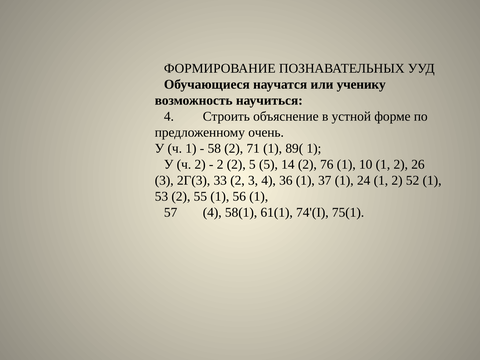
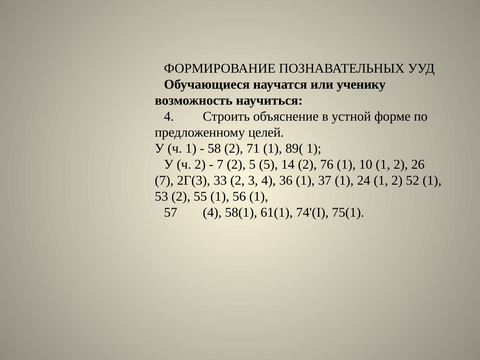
очень: очень -> целей (266, 132)
2: 2 -> 7 (220, 164)
3: 3 -> 7 (164, 180)
